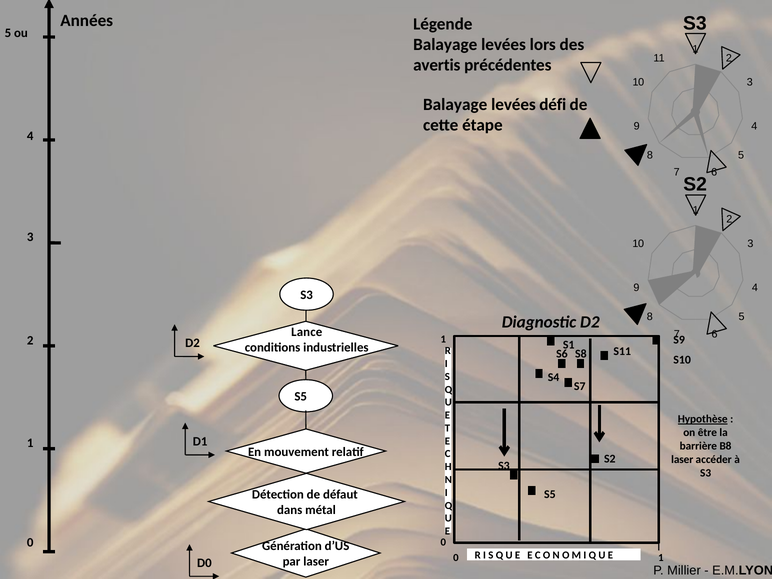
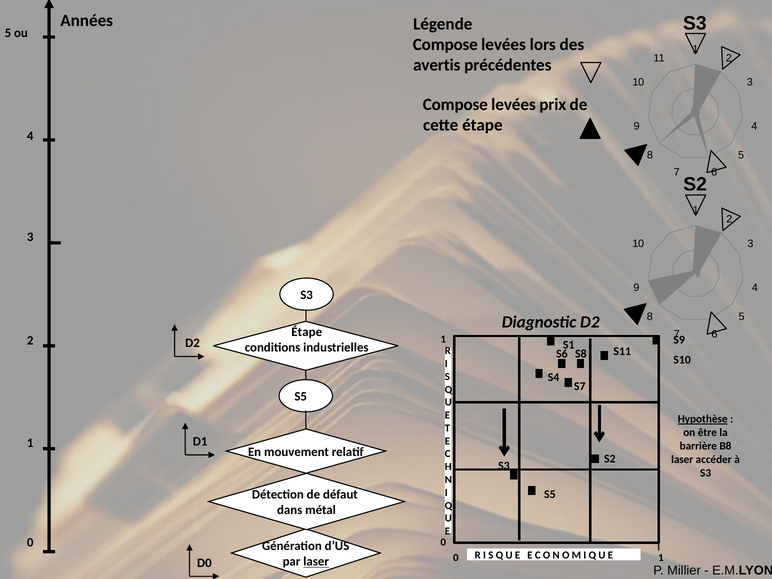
Balayage: Balayage -> Compose (445, 45)
Balayage: Balayage -> Compose (455, 104)
défi: défi -> prix (553, 104)
Lance: Lance -> Étape (307, 332)
laser underline: none -> present (316, 562)
